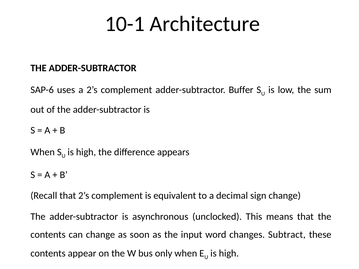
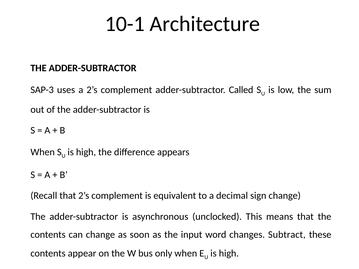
SAP-6: SAP-6 -> SAP-3 (42, 90)
Buffer: Buffer -> Called (241, 90)
